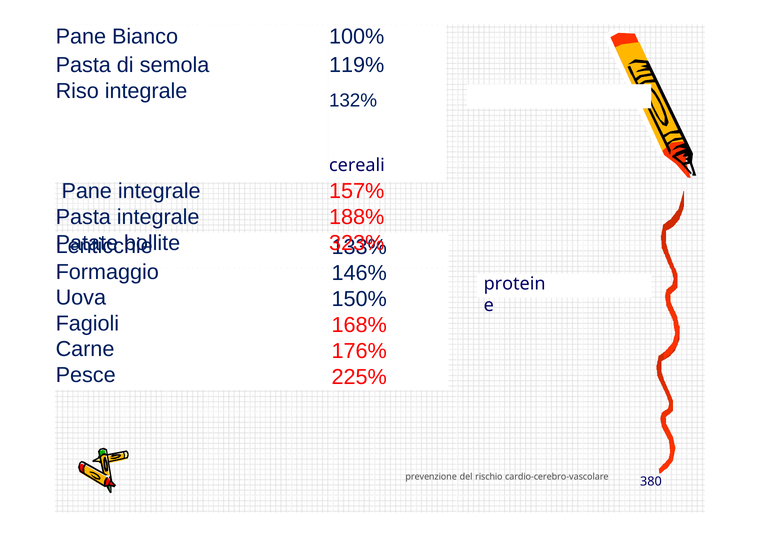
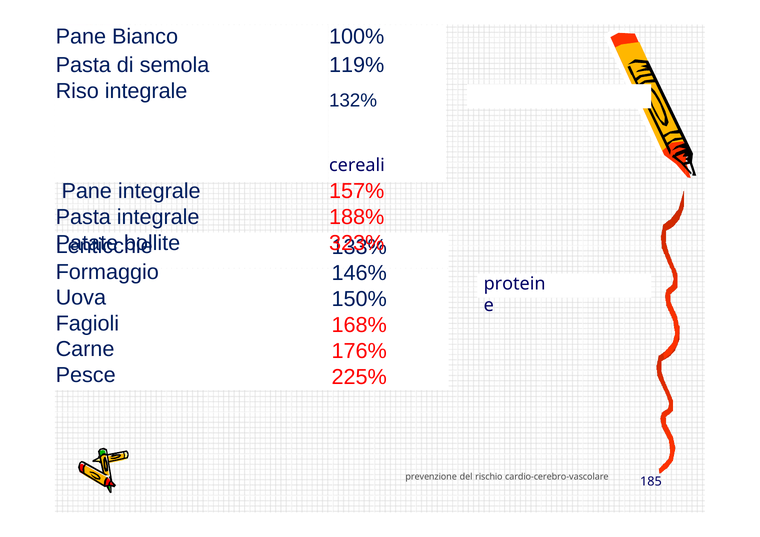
380: 380 -> 185 (651, 481)
